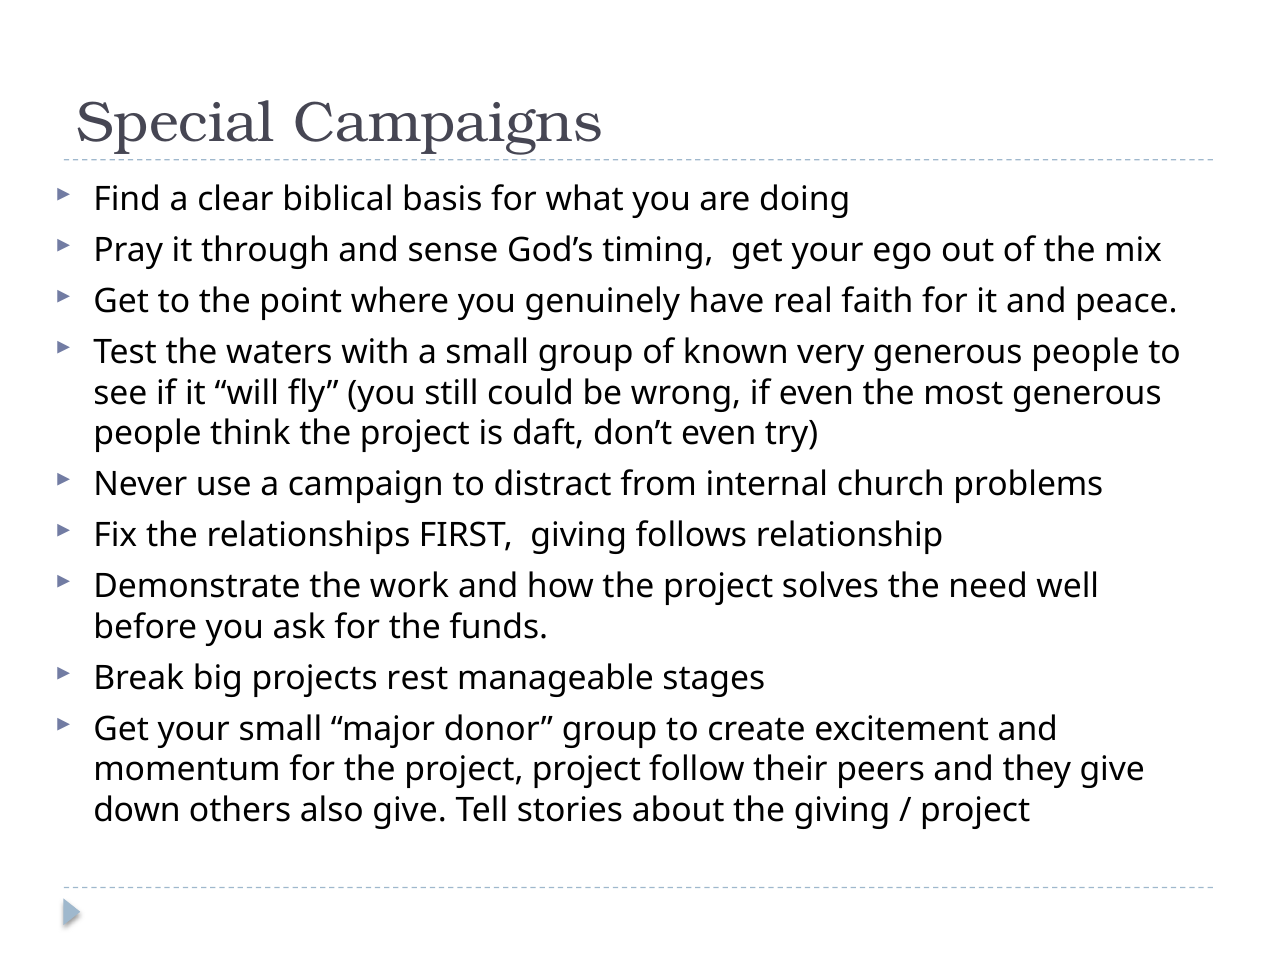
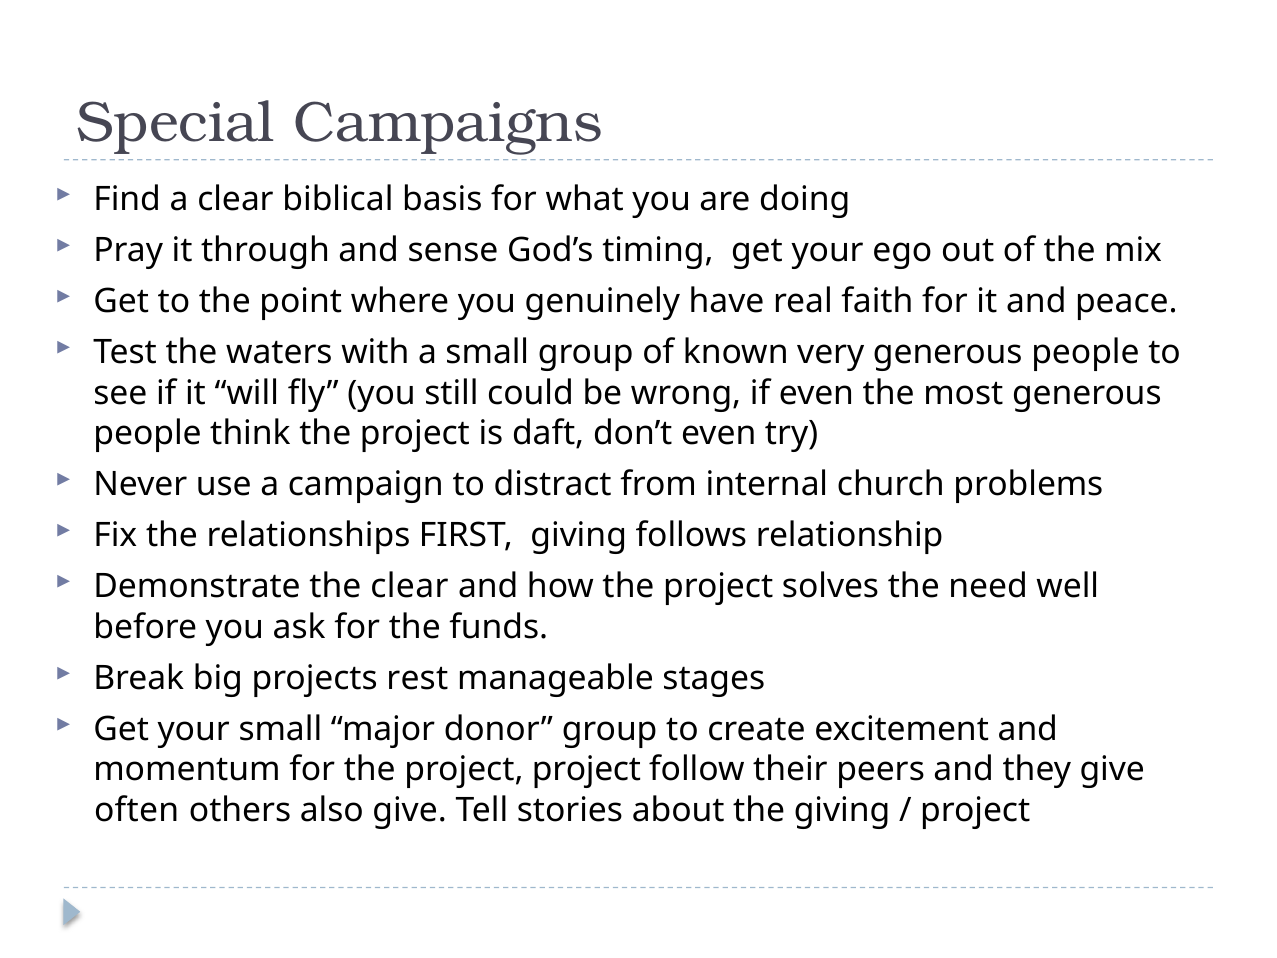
the work: work -> clear (409, 586)
down: down -> often (137, 810)
